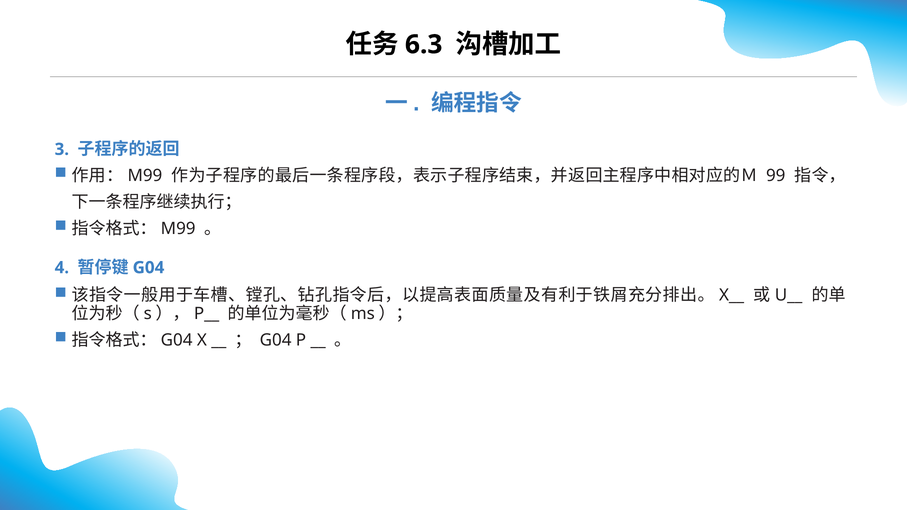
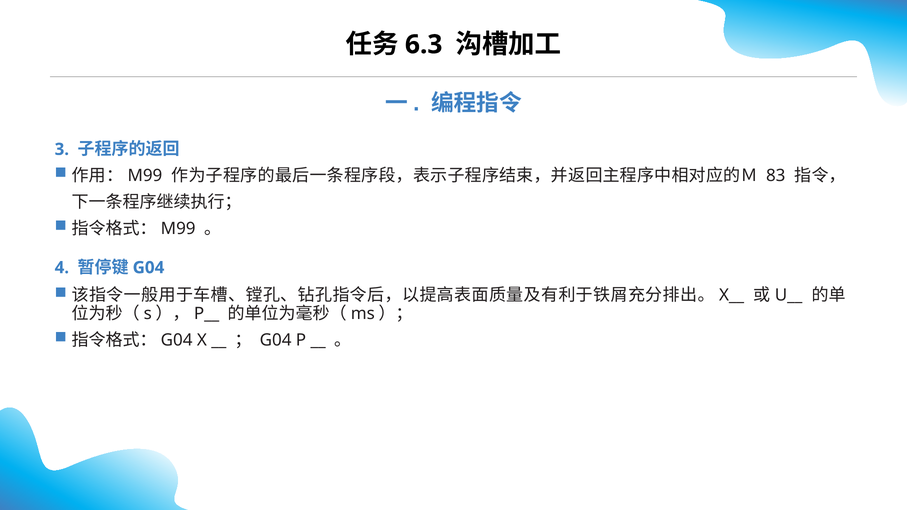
99: 99 -> 83 (776, 176)
